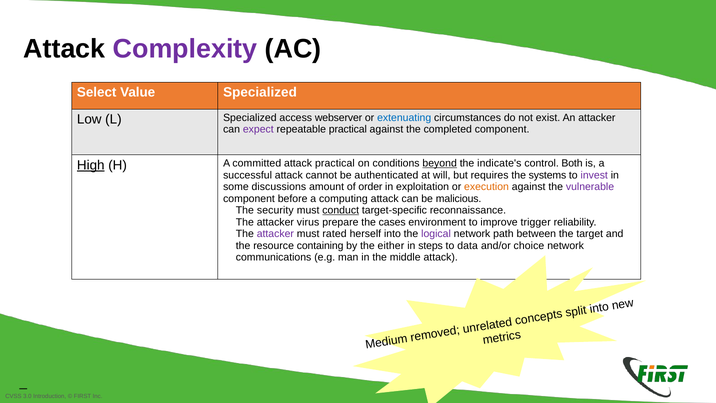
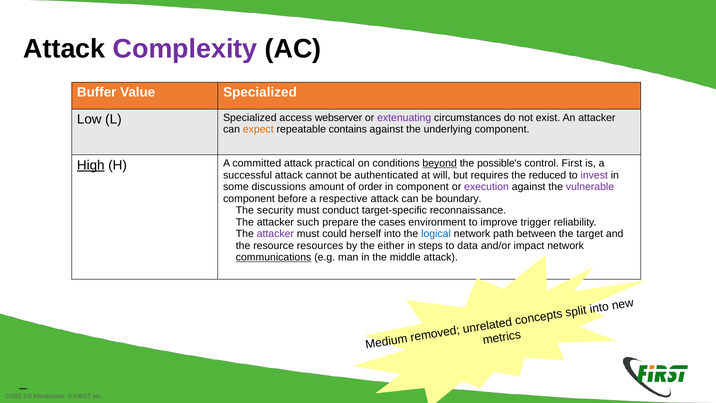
Select: Select -> Buffer (97, 93)
extenuating colour: blue -> purple (404, 118)
expect colour: purple -> orange (258, 129)
repeatable practical: practical -> contains (348, 129)
completed: completed -> underlying (448, 129)
indicate's: indicate's -> possible's (499, 163)
control Both: Both -> First (572, 163)
systems: systems -> reduced (547, 175)
in exploitation: exploitation -> component (423, 187)
execution colour: orange -> purple (487, 187)
computing: computing -> respective (343, 199)
malicious: malicious -> boundary (459, 199)
conduct underline: present -> none (341, 210)
virus: virus -> such (308, 222)
rated: rated -> could (335, 234)
logical colour: purple -> blue (436, 234)
containing: containing -> resources (320, 246)
choice: choice -> impact (529, 246)
communications underline: none -> present (274, 257)
